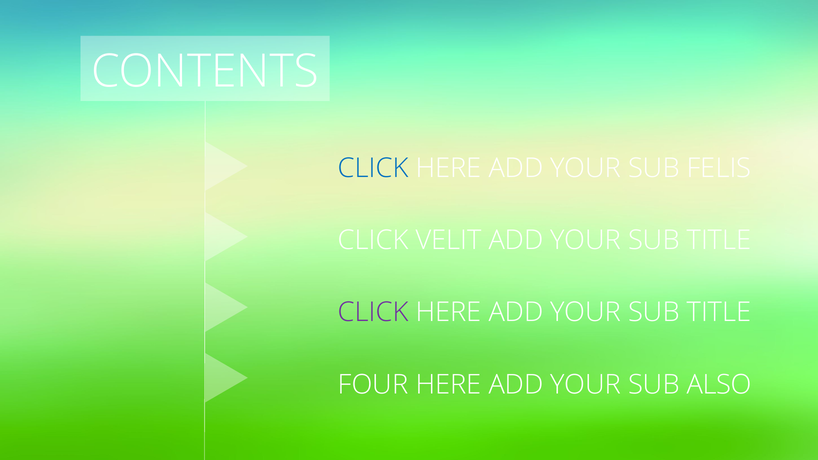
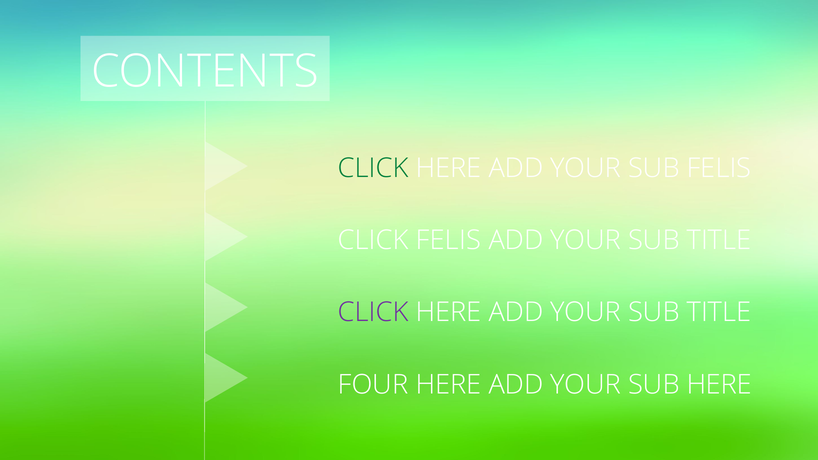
CLICK colour: blue -> green (373, 168)
CLICK VELIT: VELIT -> FELIS (448, 240)
SUB ALSO: ALSO -> HERE (719, 385)
